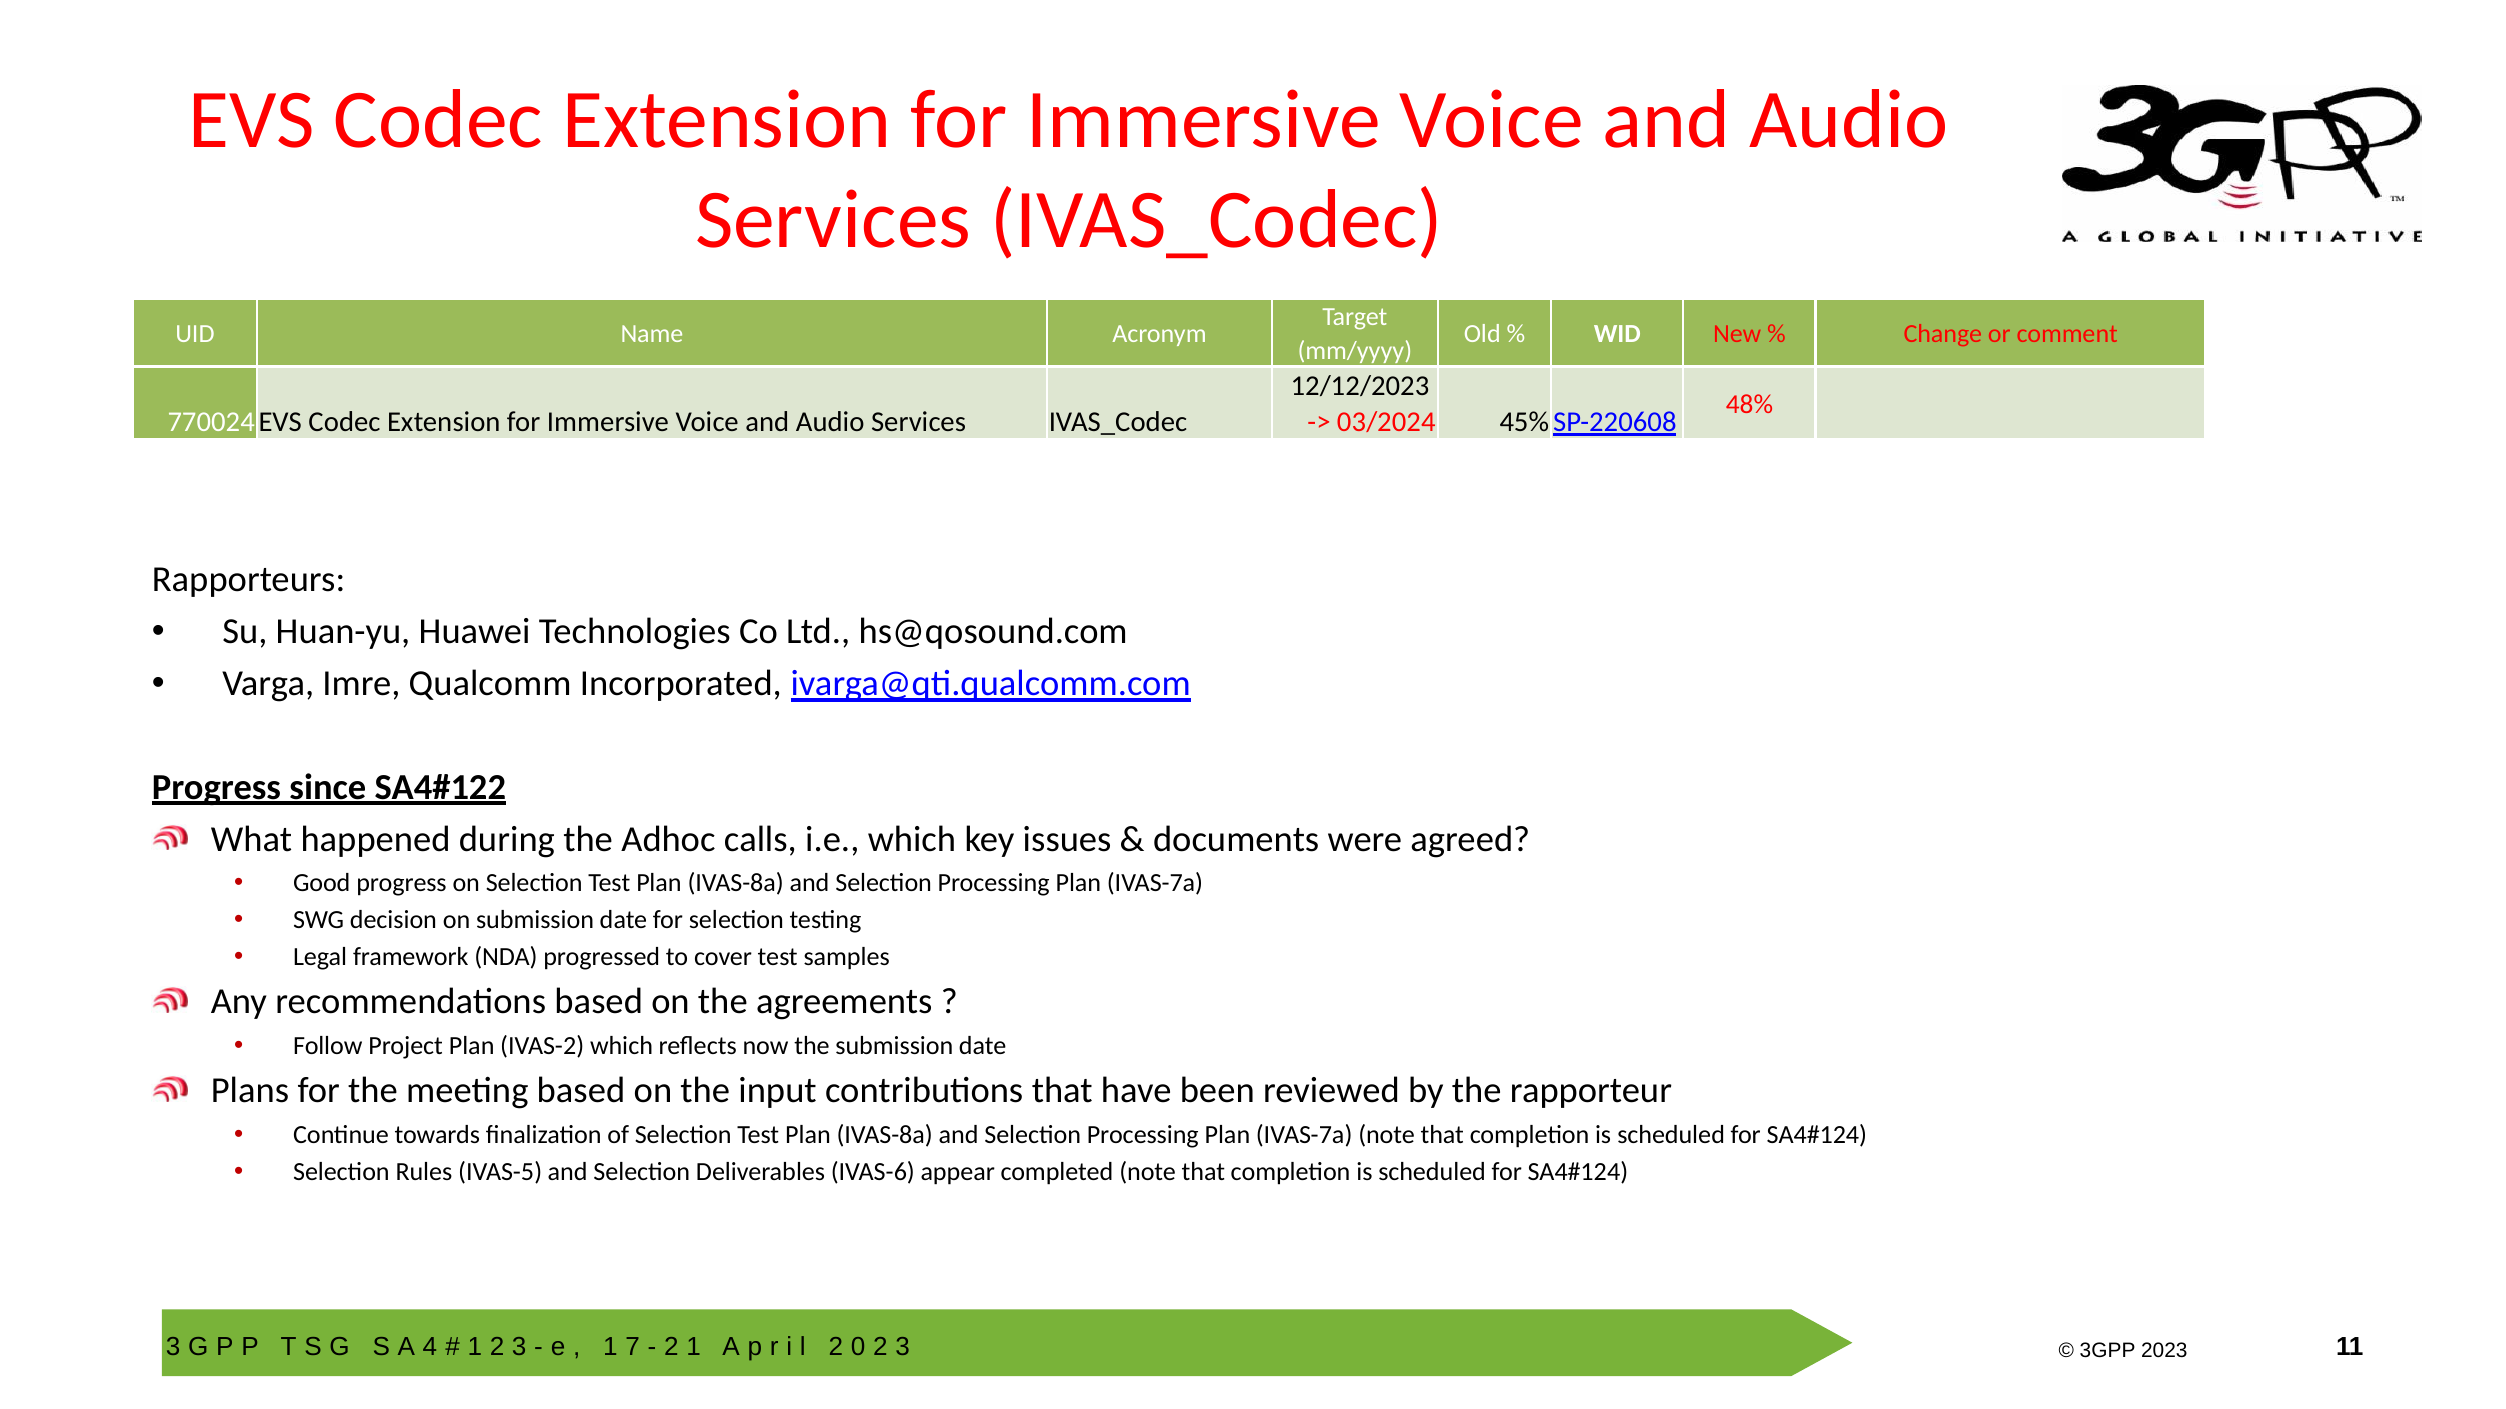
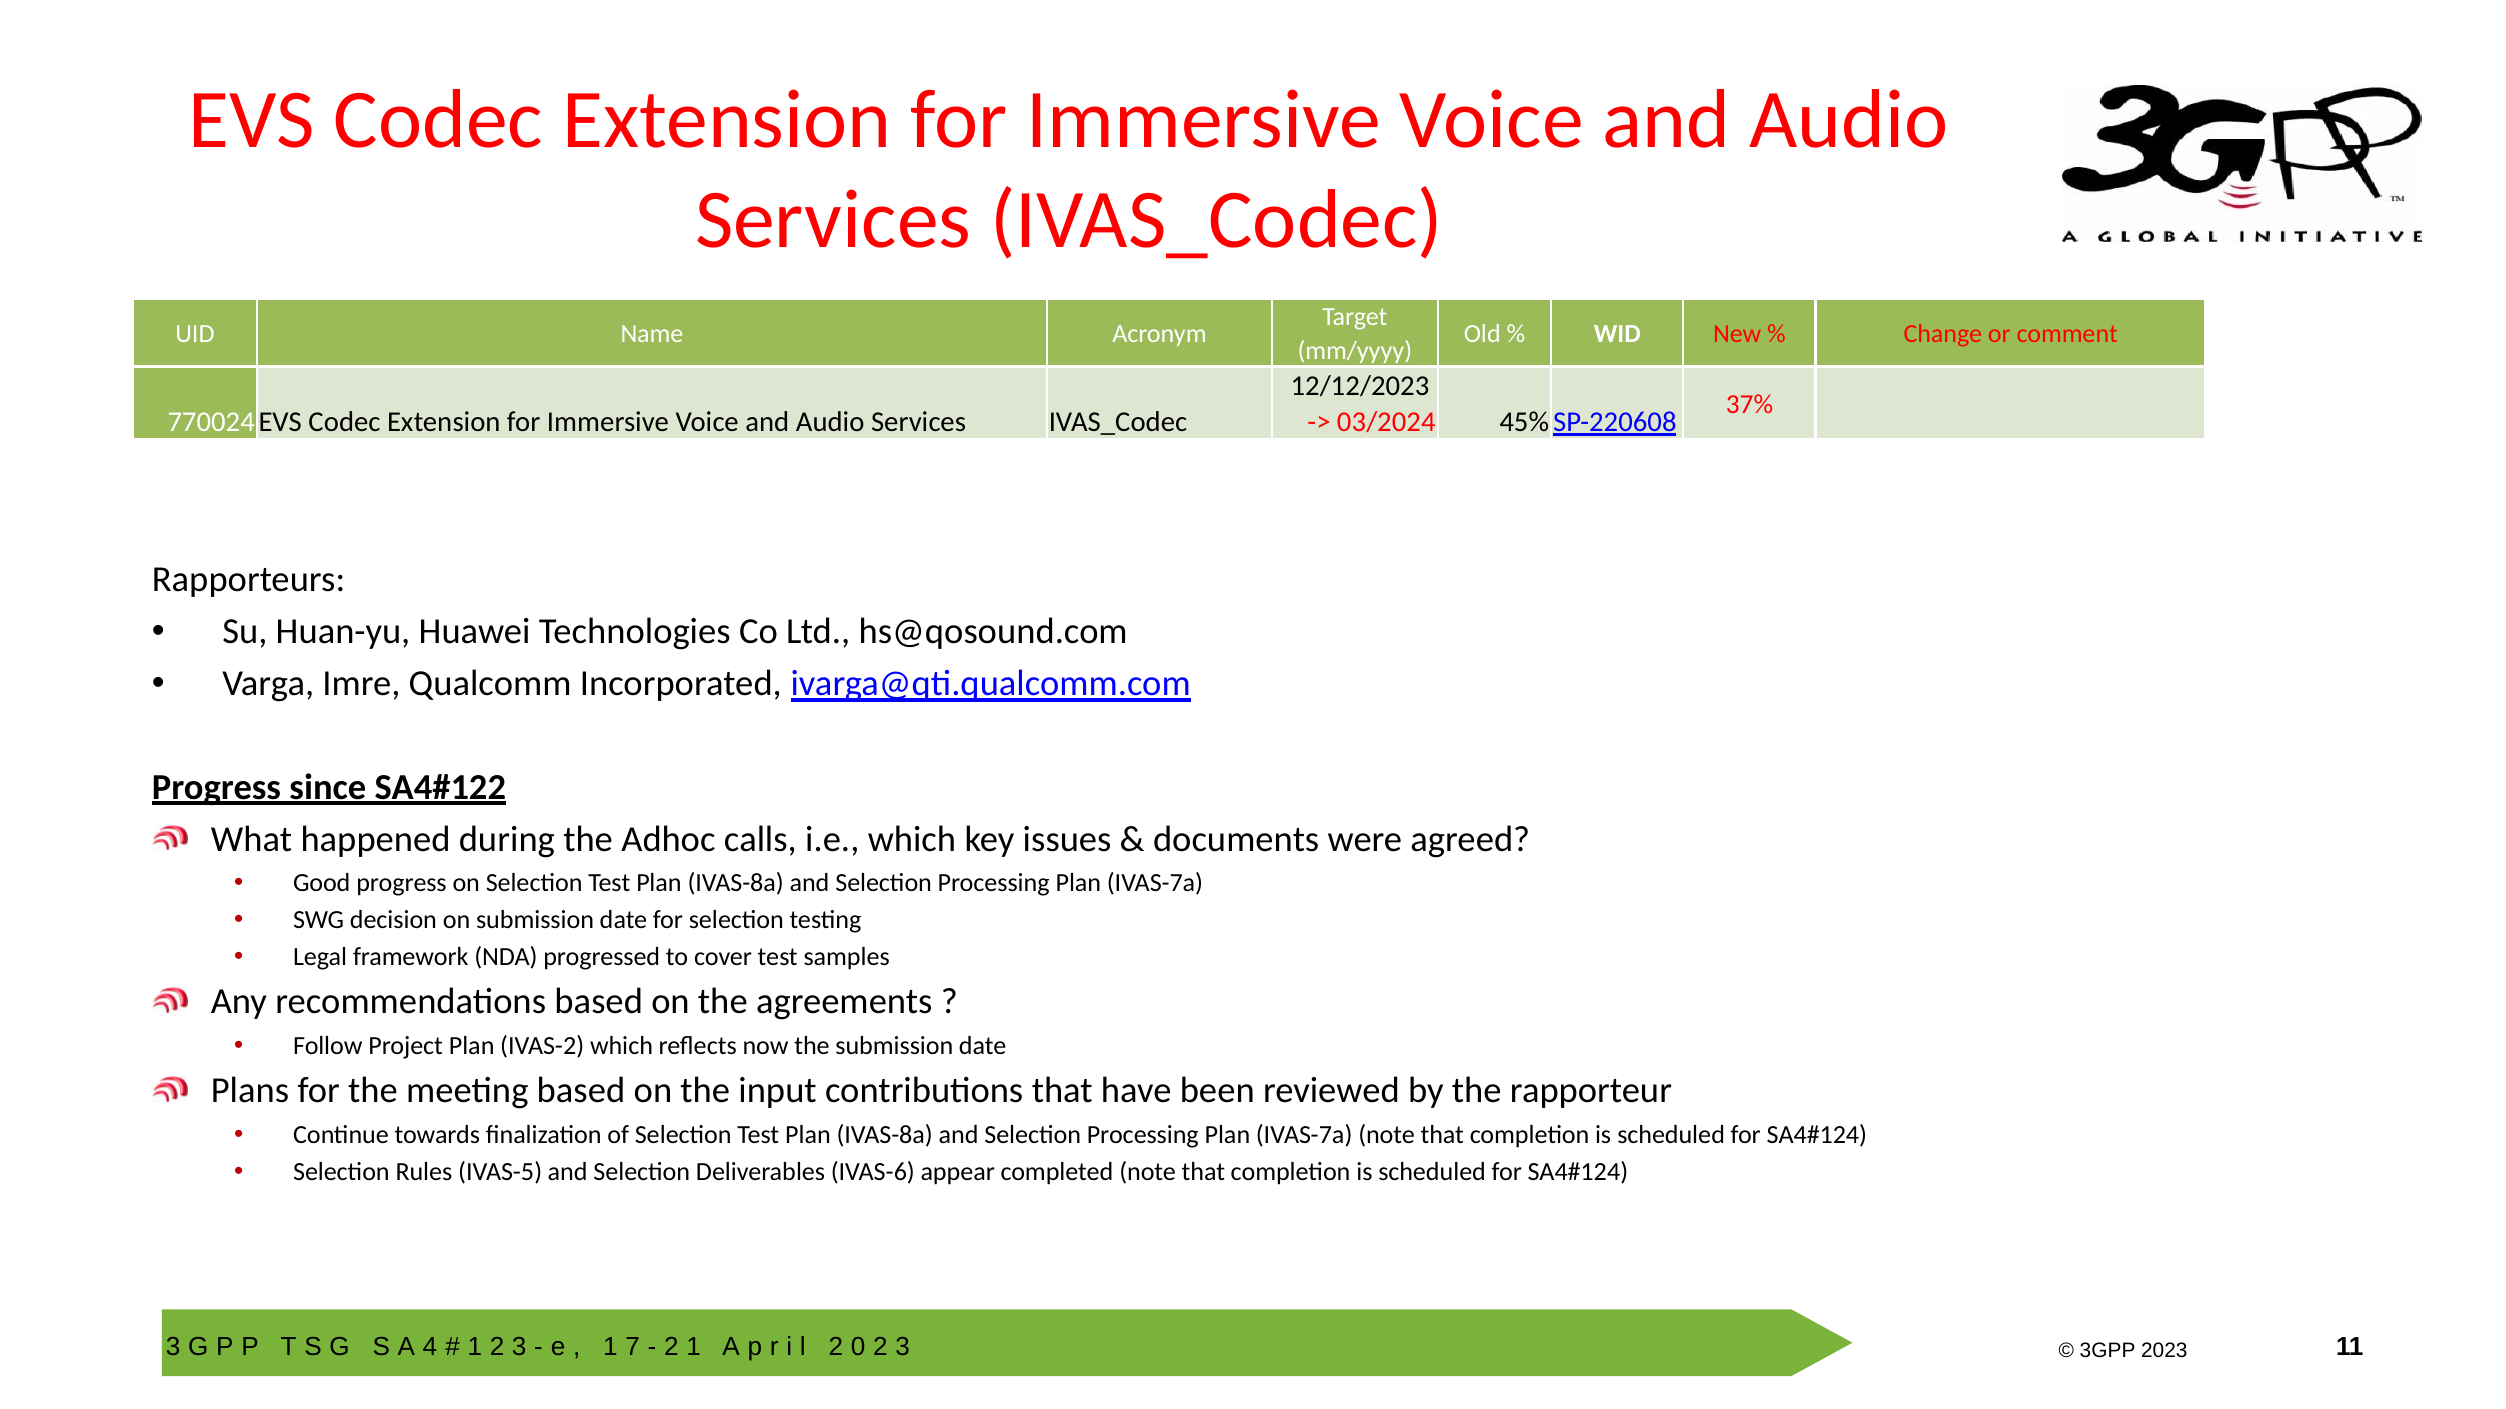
48%: 48% -> 37% (1750, 404)
